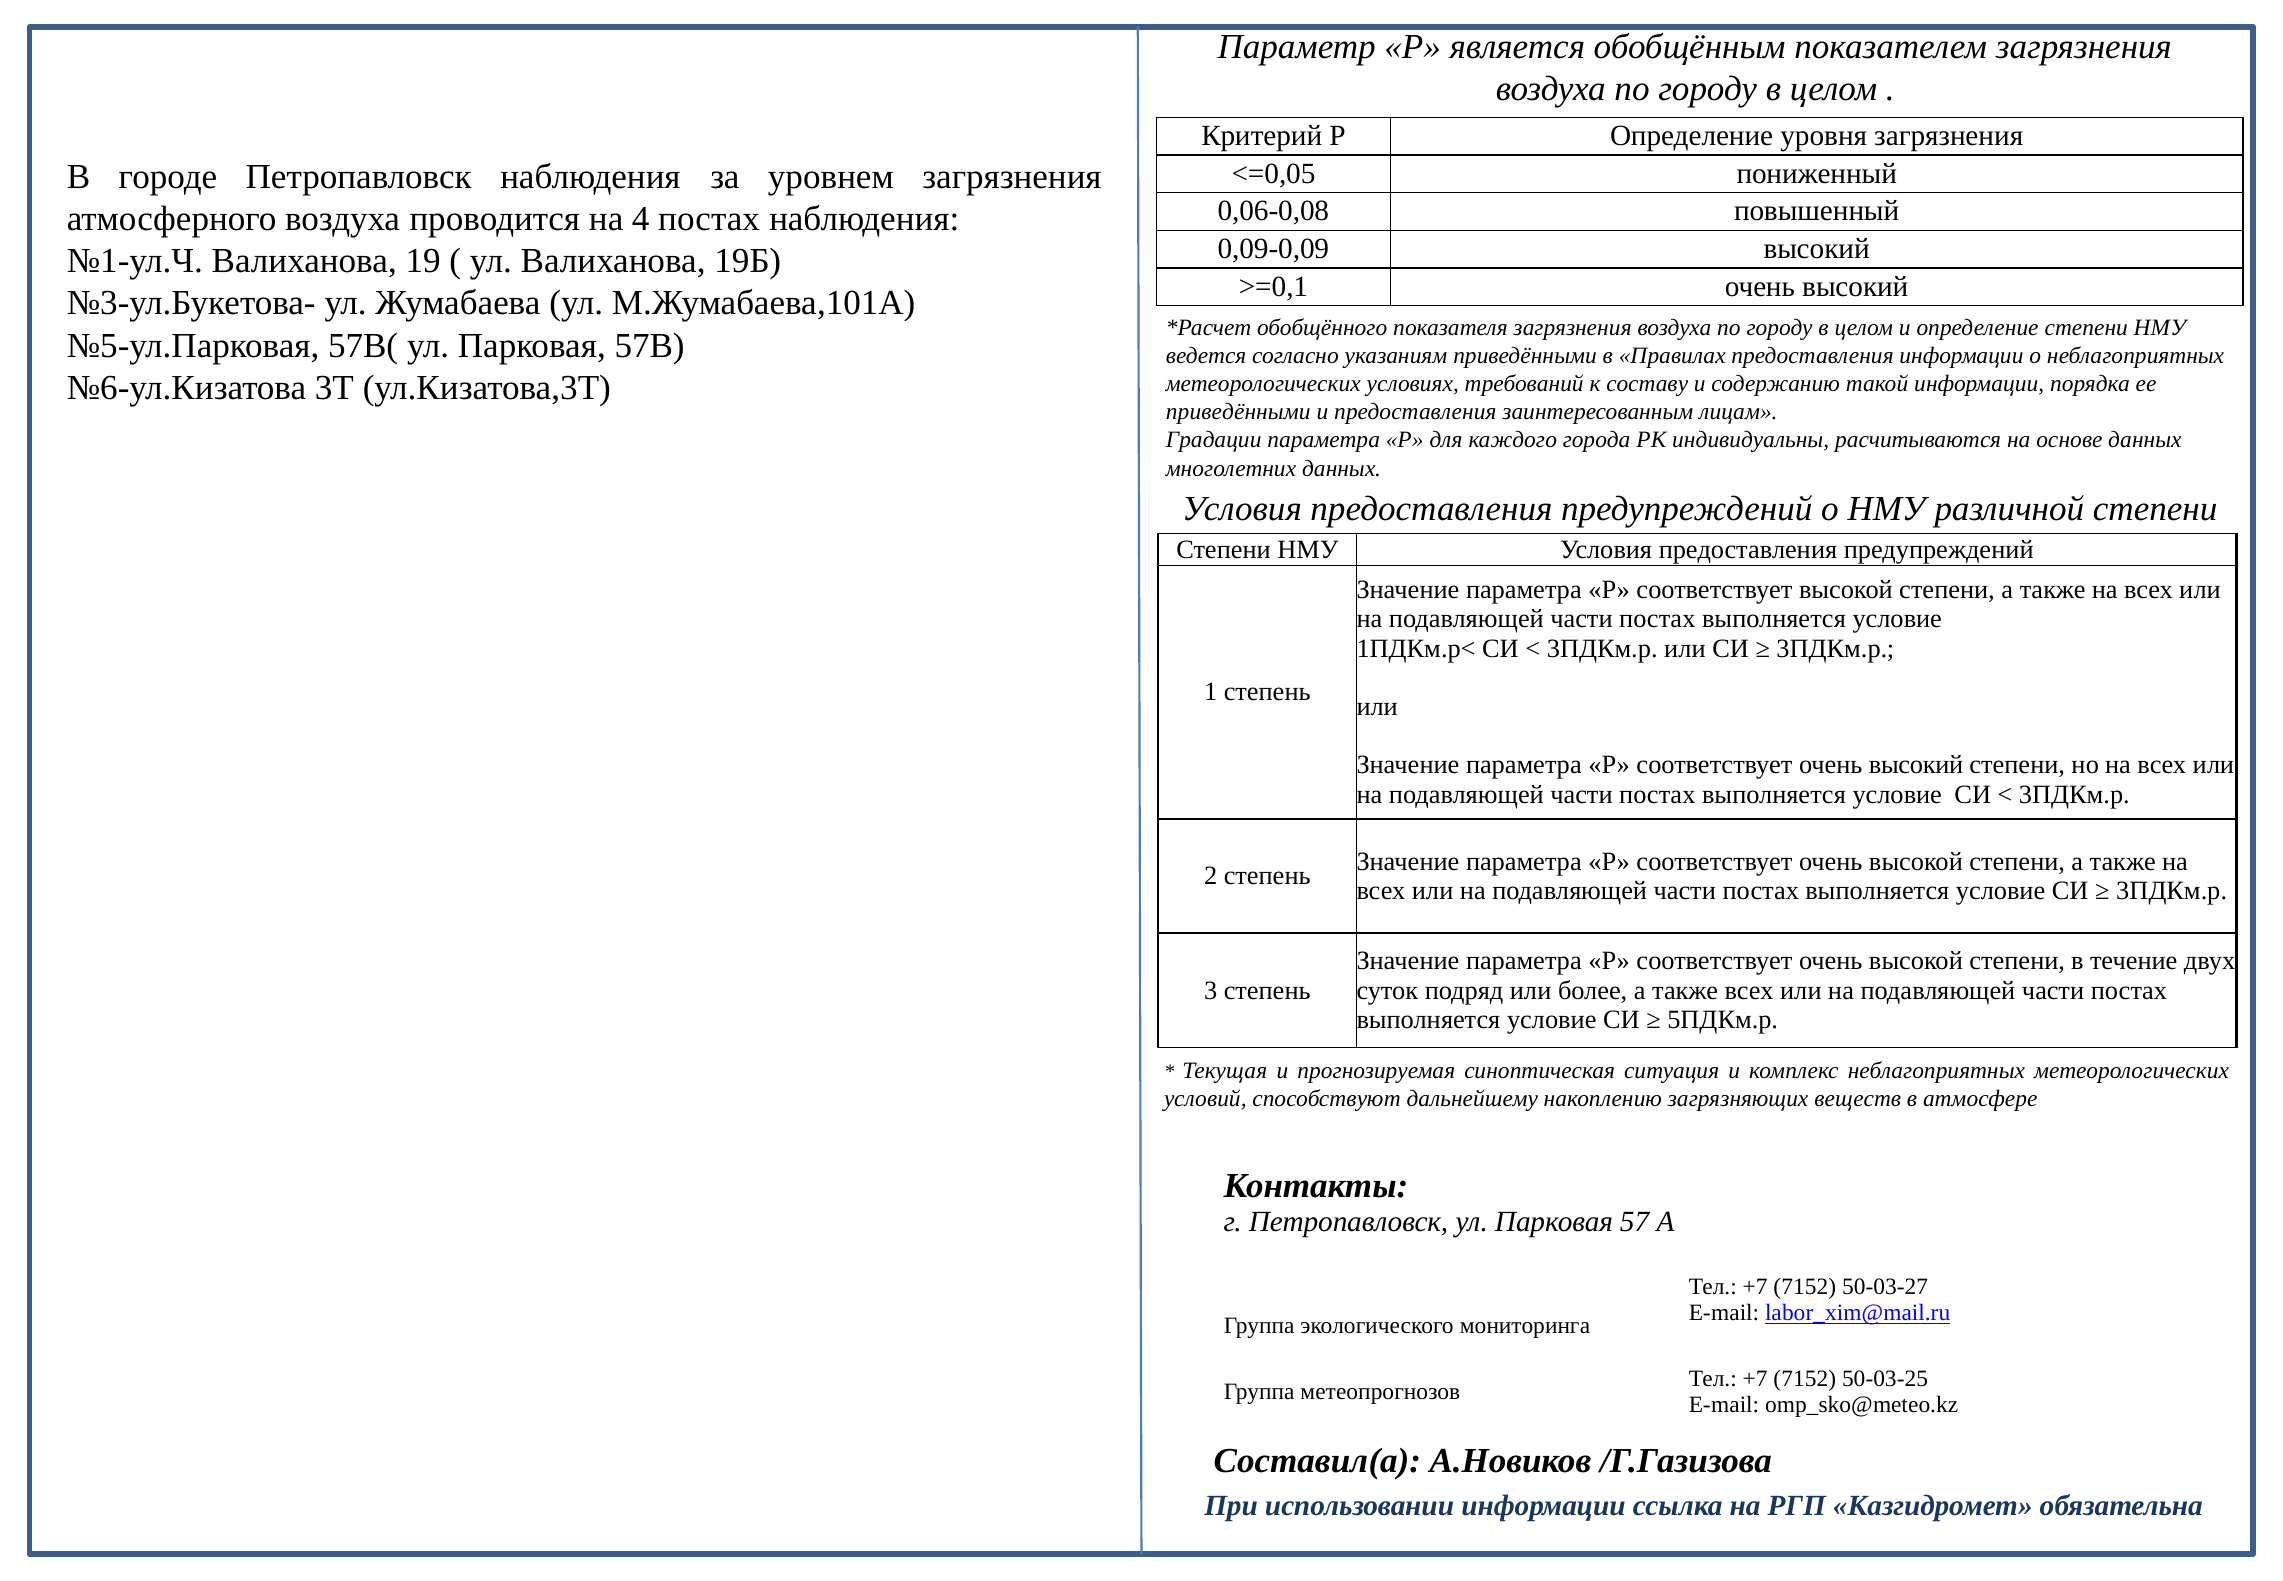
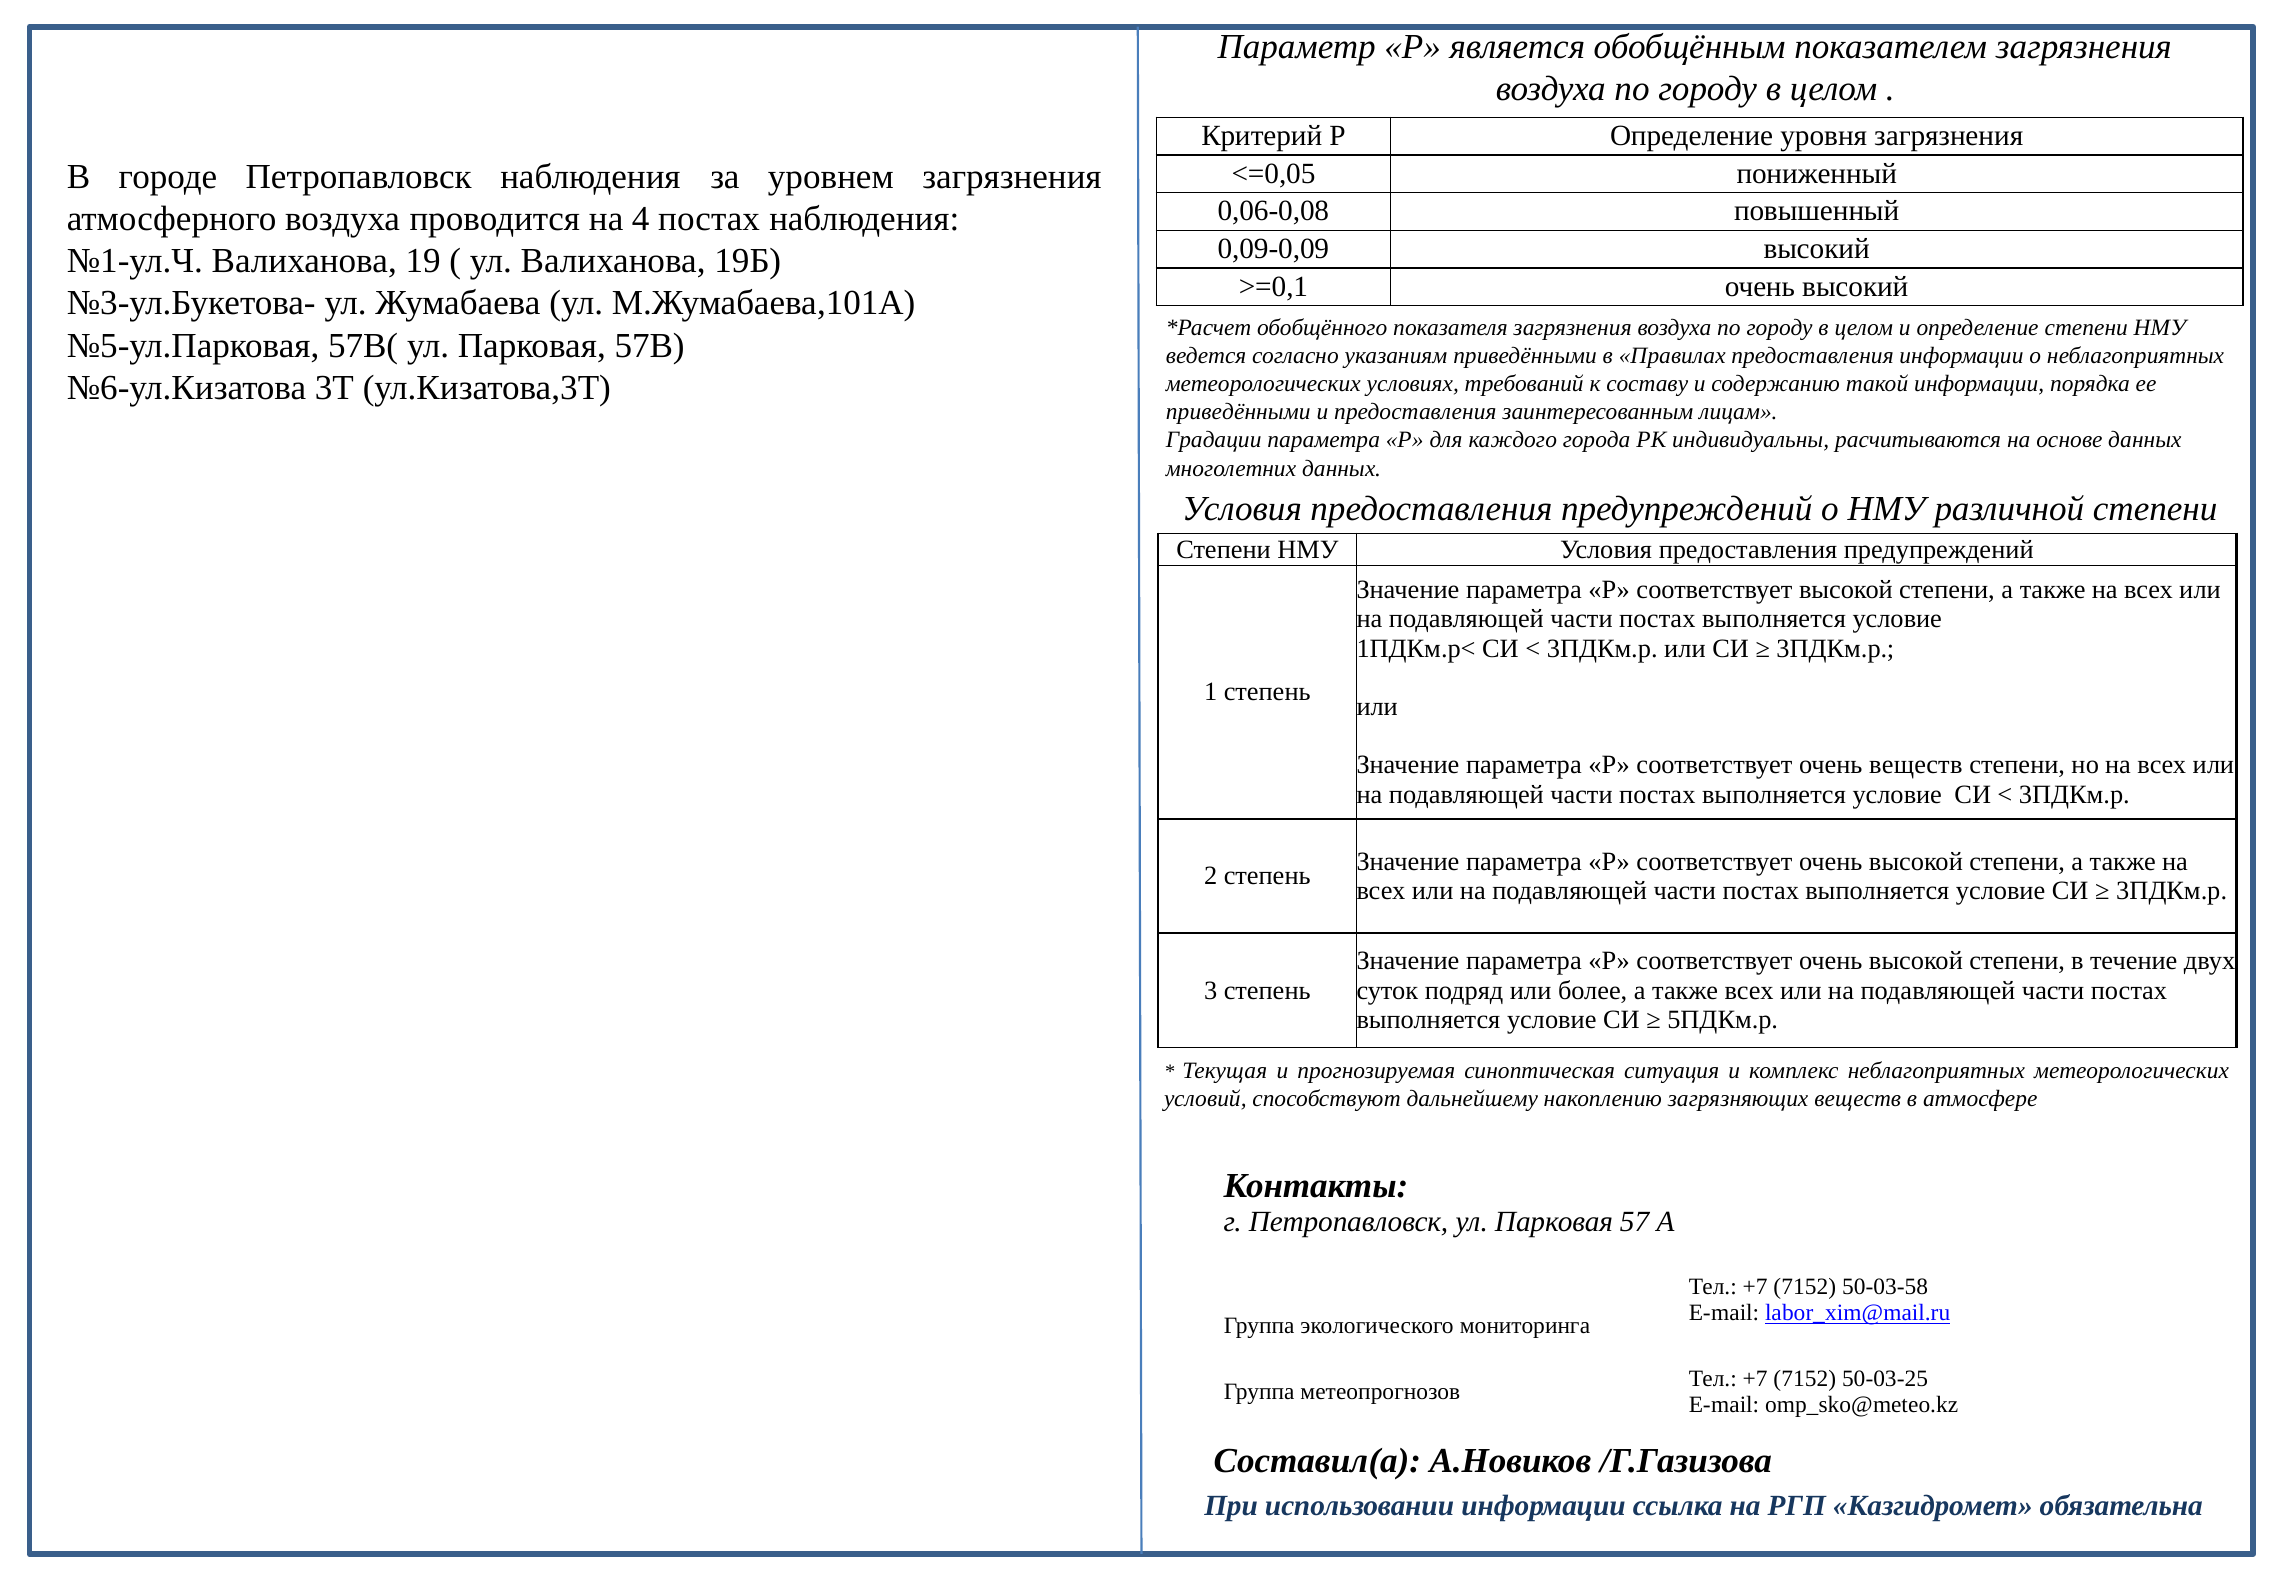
соответствует очень высокий: высокий -> веществ (1916, 765)
50-03-27: 50-03-27 -> 50-03-58 (1885, 1287)
